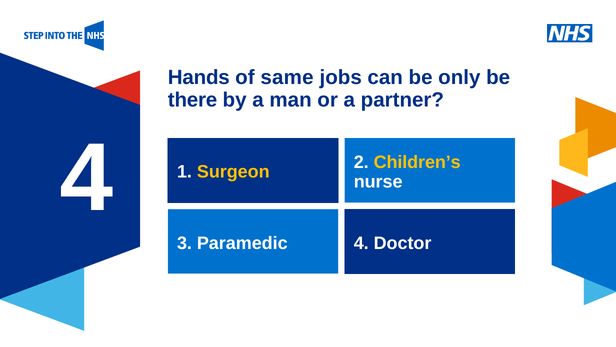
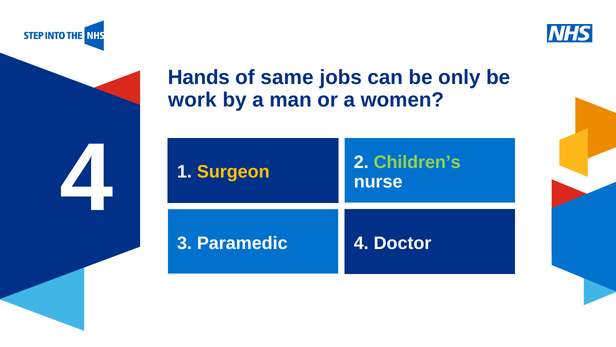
there: there -> work (192, 100)
partner: partner -> women (402, 100)
Children’s colour: yellow -> light green (417, 162)
